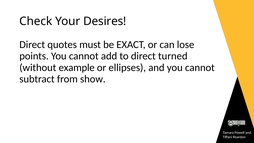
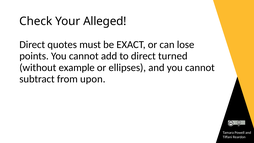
Desires: Desires -> Alleged (105, 21)
show: show -> upon (93, 79)
